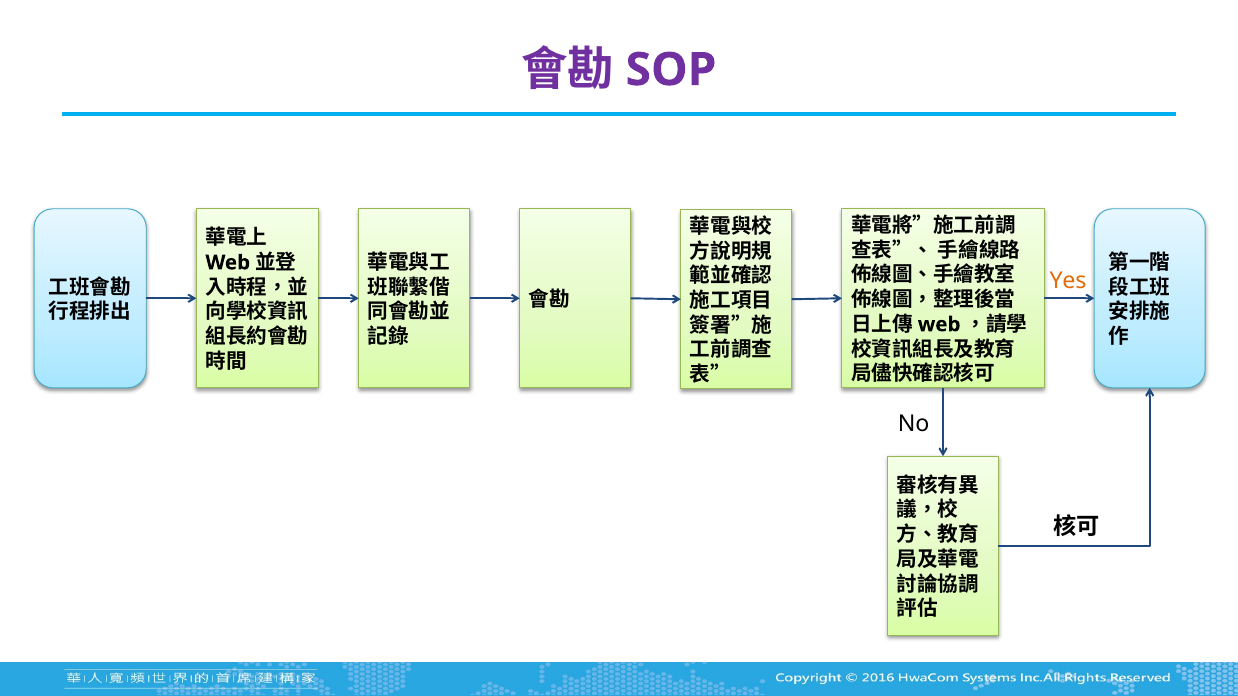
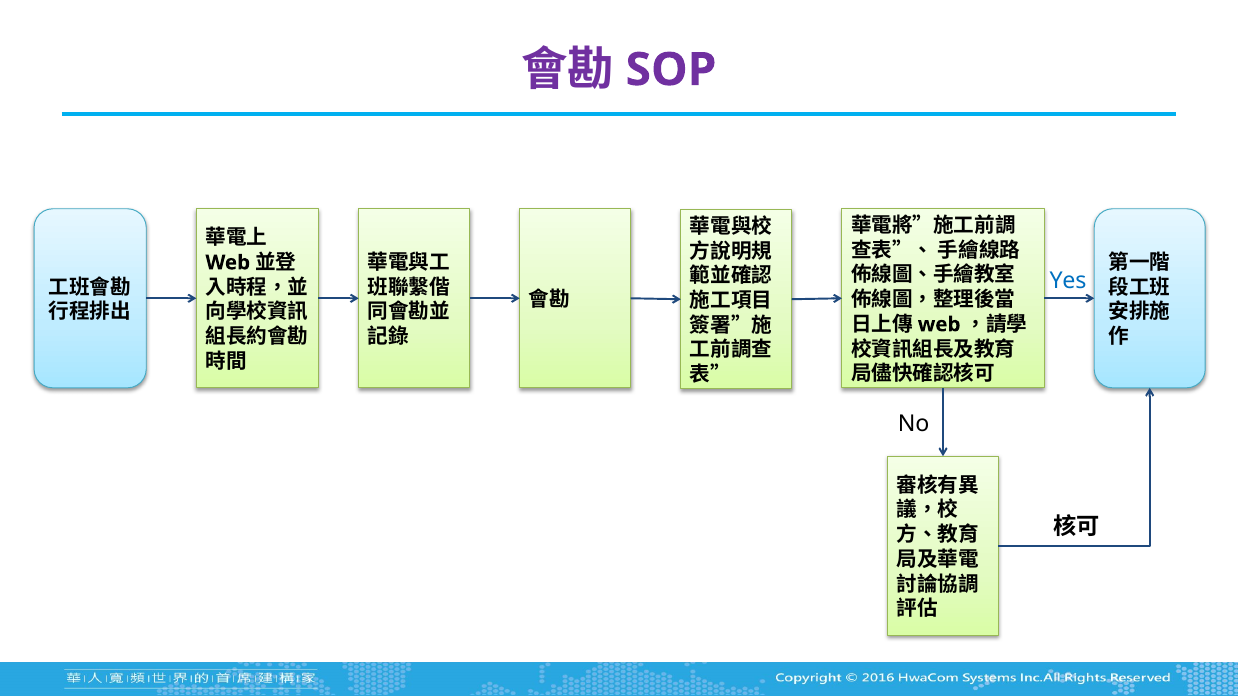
Yes colour: orange -> blue (1068, 281)
